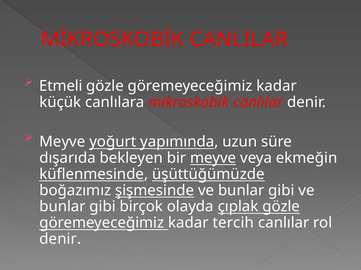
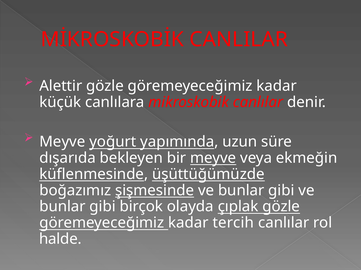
Etmeli: Etmeli -> Alettir (61, 86)
denir: denir -> halde (60, 240)
